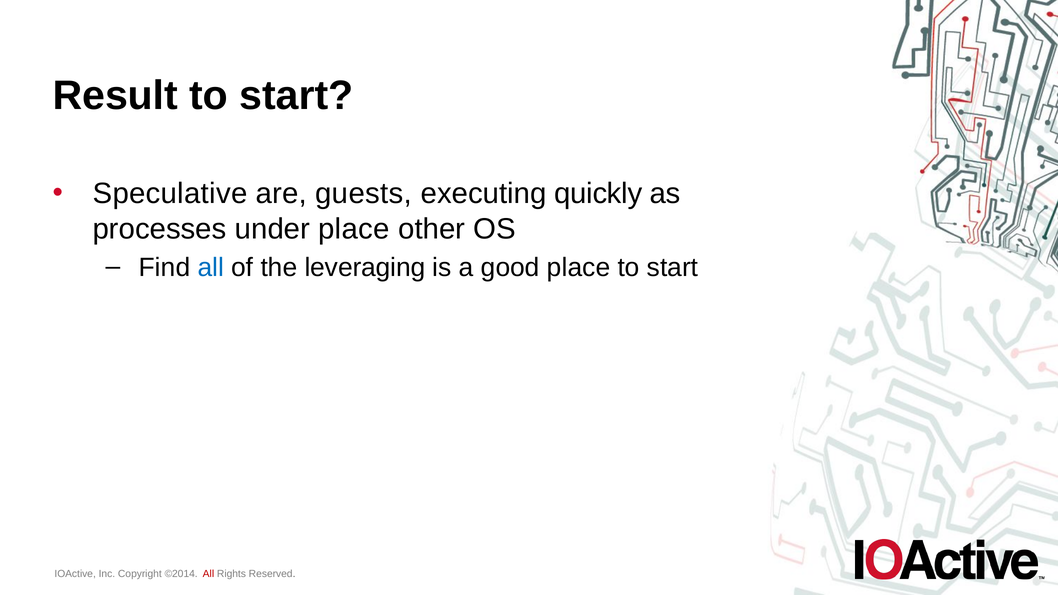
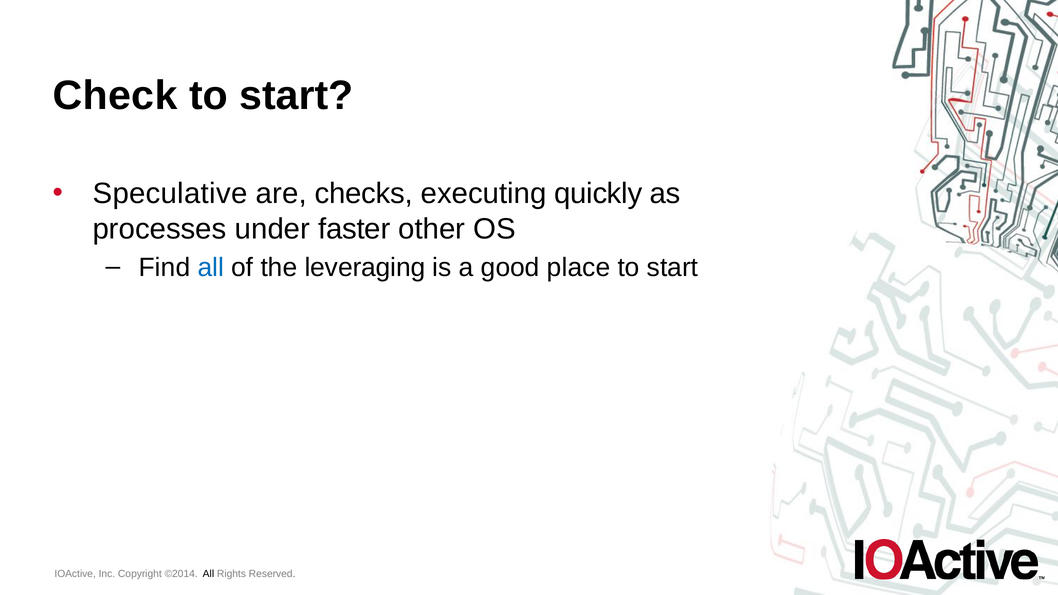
Result: Result -> Check (115, 96)
guests: guests -> checks (364, 194)
under place: place -> faster (354, 229)
All colour: red -> black (208, 574)
